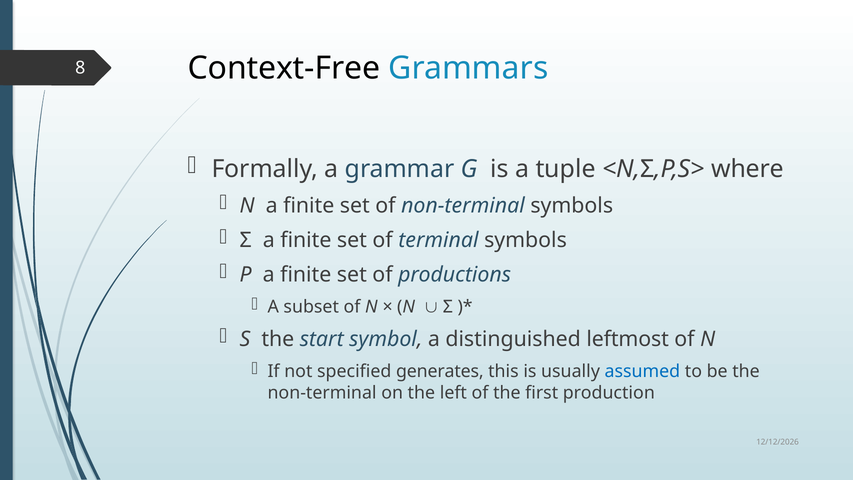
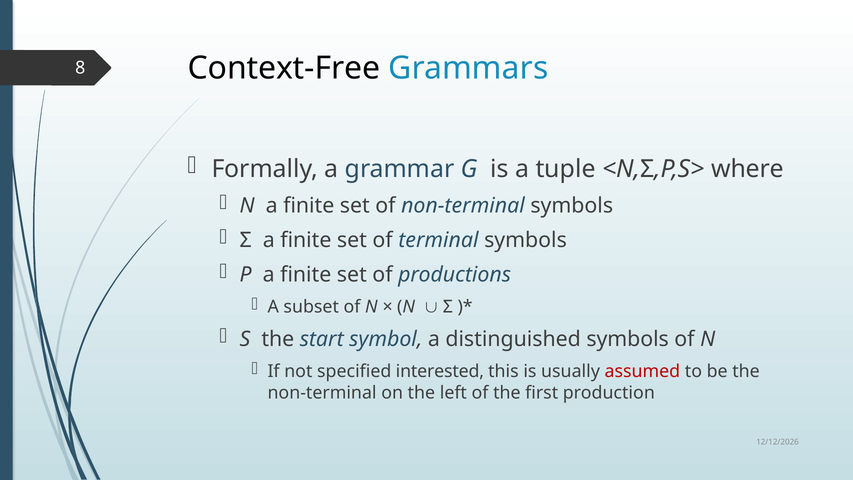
distinguished leftmost: leftmost -> symbols (628, 339)
generates: generates -> interested (440, 371)
assumed colour: blue -> red (642, 371)
